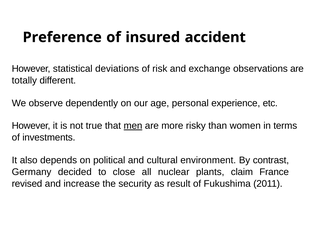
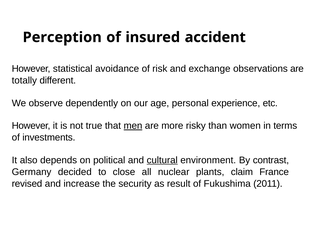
Preference: Preference -> Perception (62, 37)
deviations: deviations -> avoidance (117, 69)
cultural underline: none -> present (162, 160)
